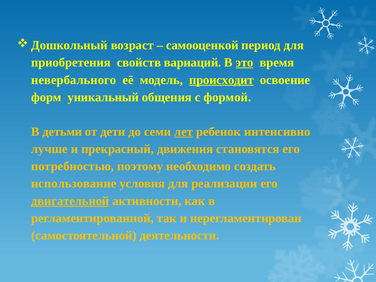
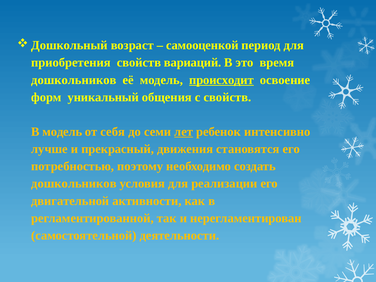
это underline: present -> none (245, 63)
невербального: невербального -> дошкольников (74, 80)
с формой: формой -> свойств (227, 97)
В детьми: детьми -> модель (62, 132)
дети: дети -> себя (113, 132)
использование: использование -> дошкольников (74, 184)
двигательной underline: present -> none (70, 201)
